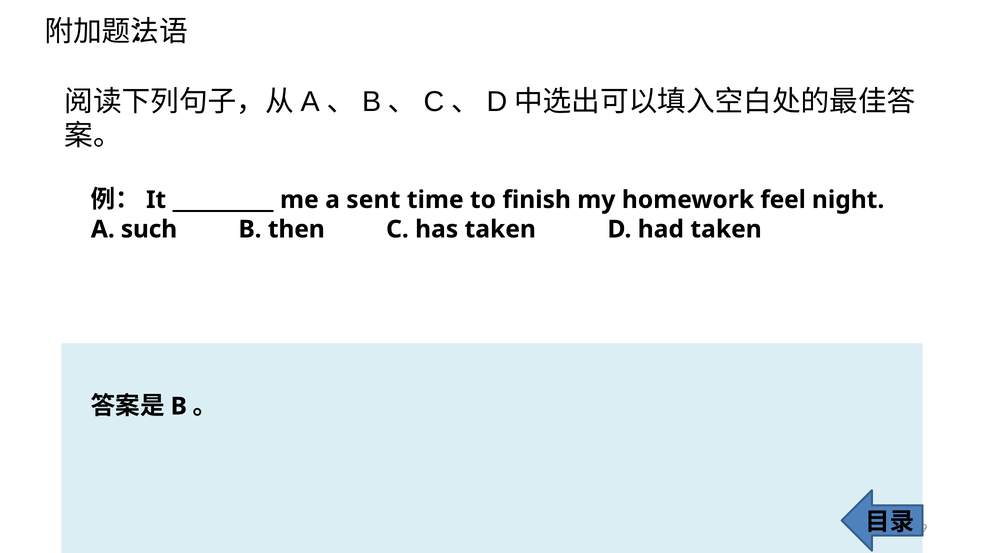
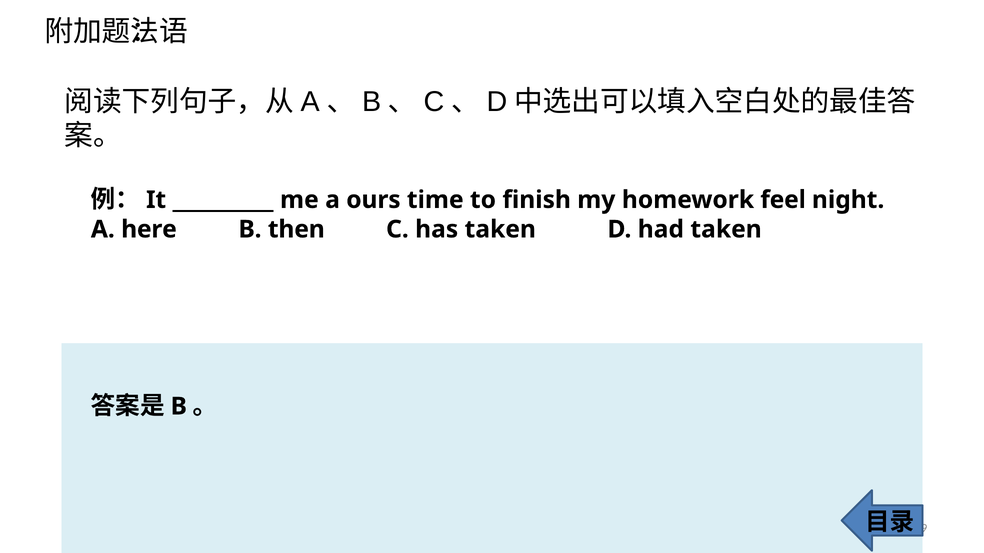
sent: sent -> ours (373, 200)
such: such -> here (149, 230)
